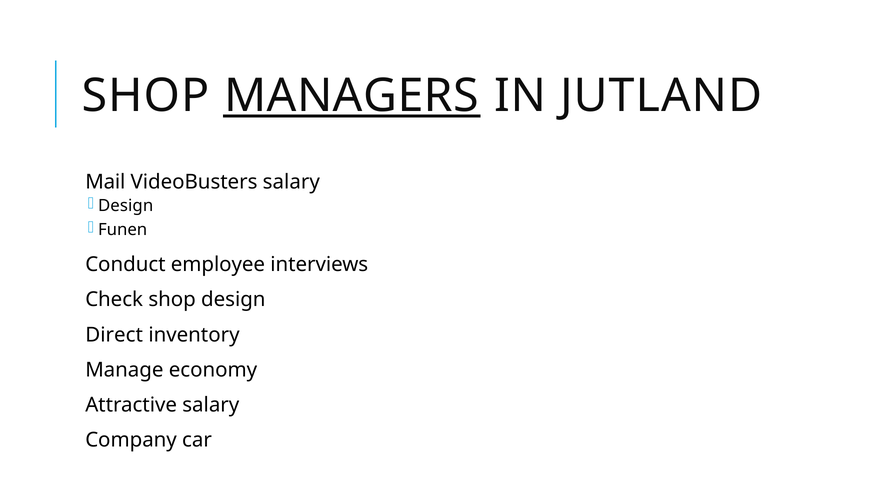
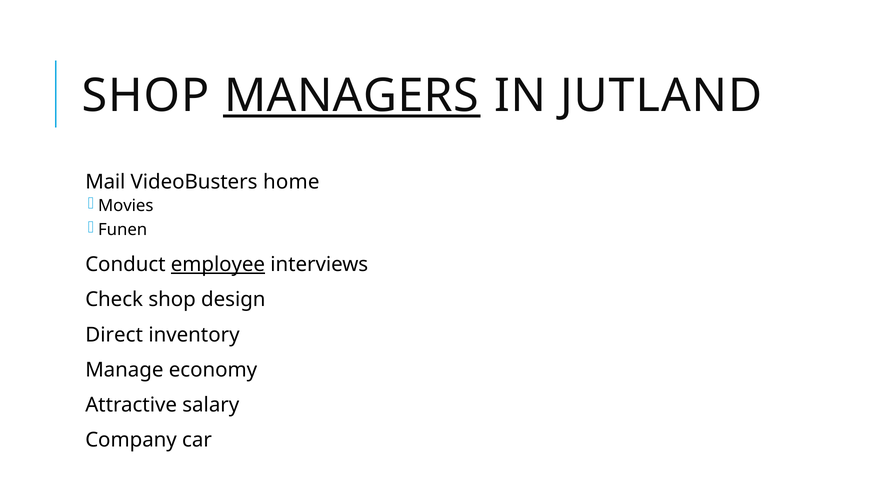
VideoBusters salary: salary -> home (291, 182)
Design: Design -> Movies (126, 206)
employee underline: none -> present (218, 265)
